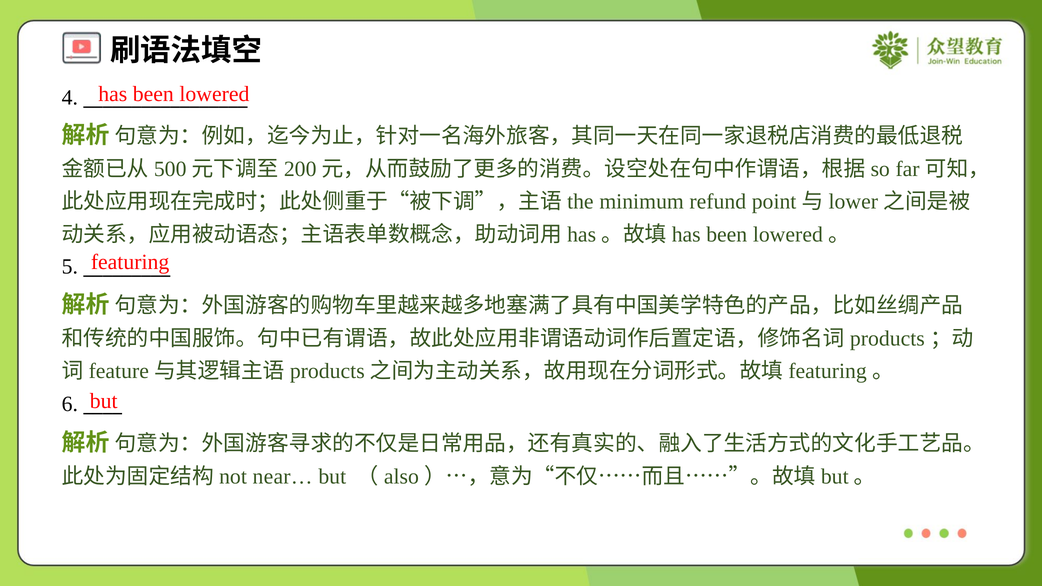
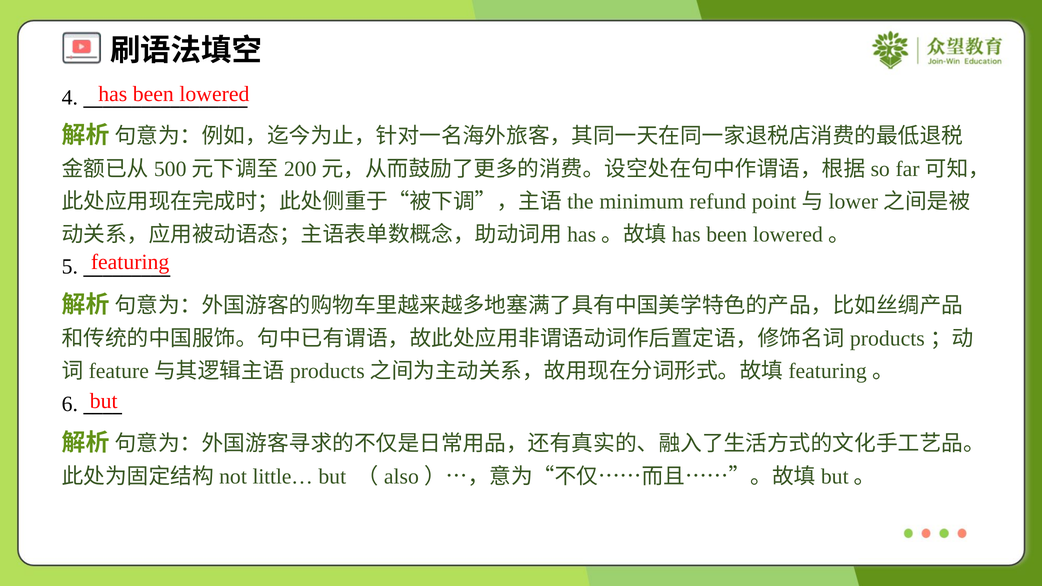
near…: near… -> little… (283, 476)
